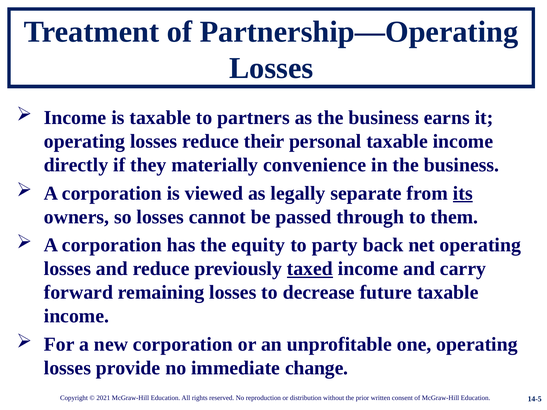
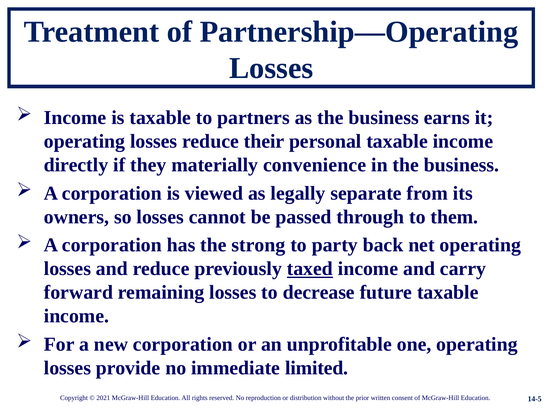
its underline: present -> none (463, 193)
equity: equity -> strong (258, 245)
change: change -> limited (317, 368)
